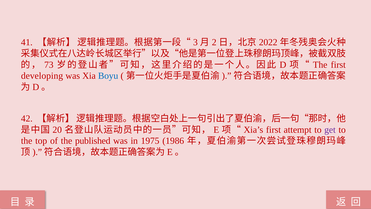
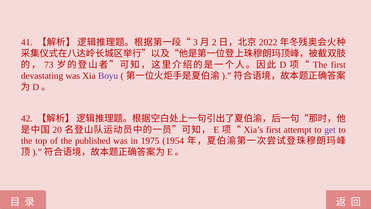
developing: developing -> devastating (42, 76)
Boyu colour: blue -> purple (108, 76)
1986: 1986 -> 1954 (173, 141)
